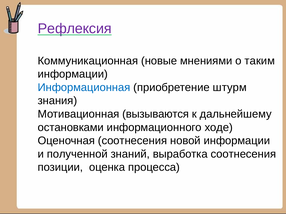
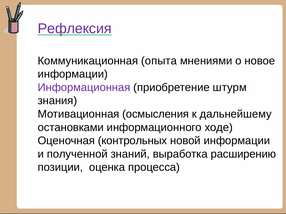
новые: новые -> опыта (159, 61)
таким: таким -> новое (260, 61)
Информационная colour: blue -> purple (84, 88)
вызываются: вызываются -> осмысления (156, 114)
Оценочная соотнесения: соотнесения -> контрольных (133, 141)
выработка соотнесения: соотнесения -> расширению (243, 154)
